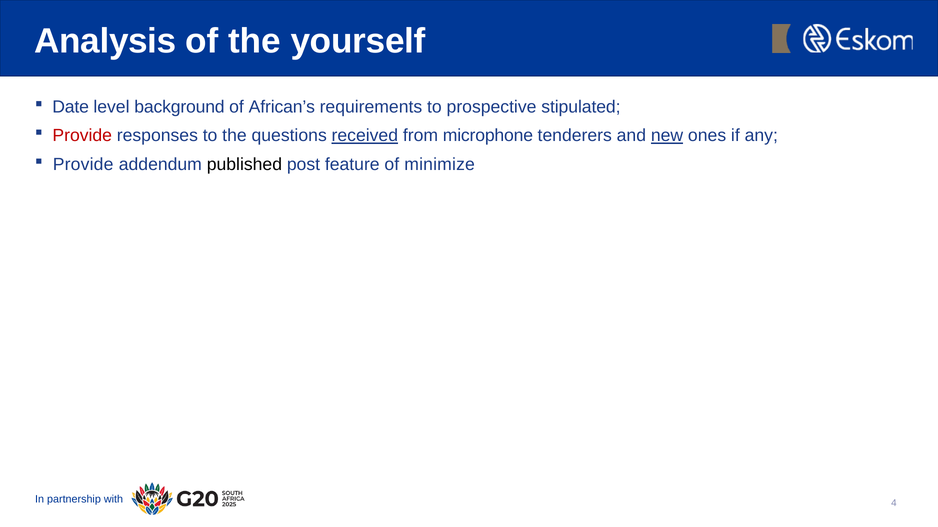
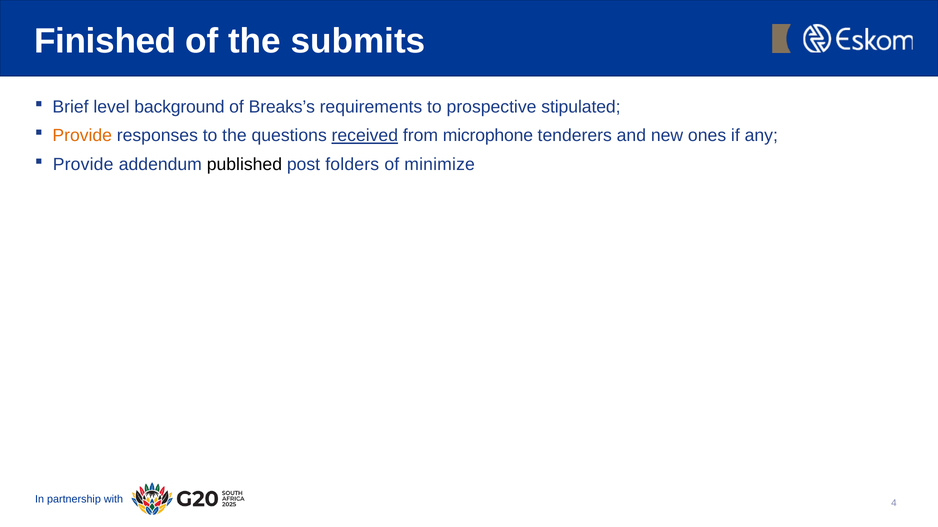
Analysis: Analysis -> Finished (105, 41)
yourself: yourself -> submits (358, 41)
Date: Date -> Brief (71, 107)
African’s: African’s -> Breaks’s (282, 107)
Provide colour: red -> orange (82, 136)
new underline: present -> none (667, 136)
feature: feature -> folders (352, 165)
